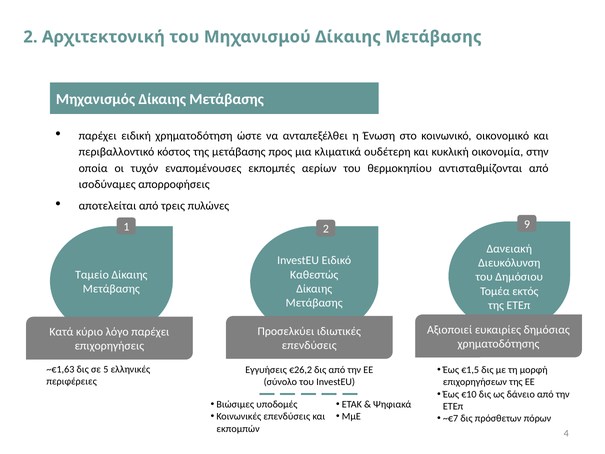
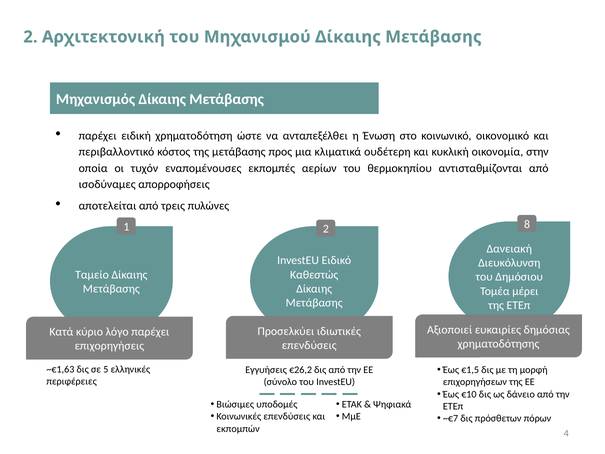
9: 9 -> 8 (527, 224)
εκτός: εκτός -> μέρει (525, 291)
